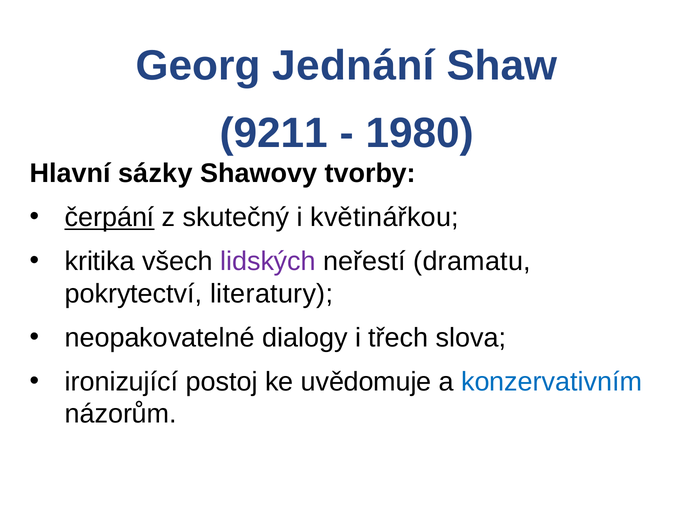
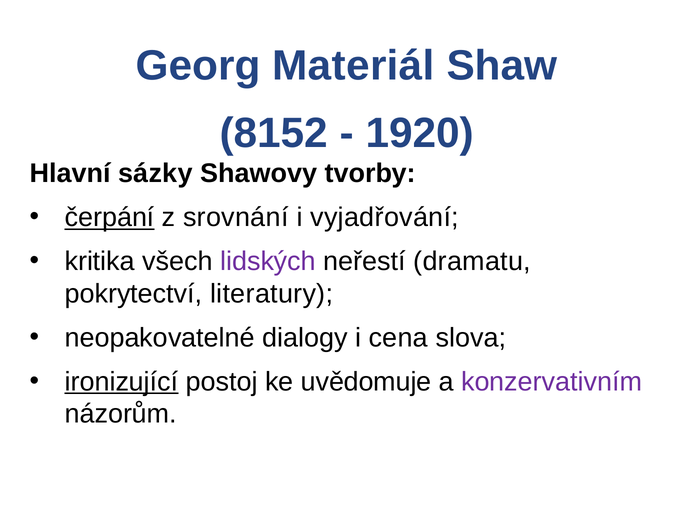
Jednání: Jednání -> Materiál (353, 66)
9211: 9211 -> 8152 (274, 133)
1980: 1980 -> 1920 (420, 133)
skutečný: skutečný -> srovnání (236, 218)
květinářkou: květinářkou -> vyjadřování (385, 218)
třech: třech -> cena (398, 338)
ironizující underline: none -> present (121, 382)
konzervativním colour: blue -> purple (552, 382)
